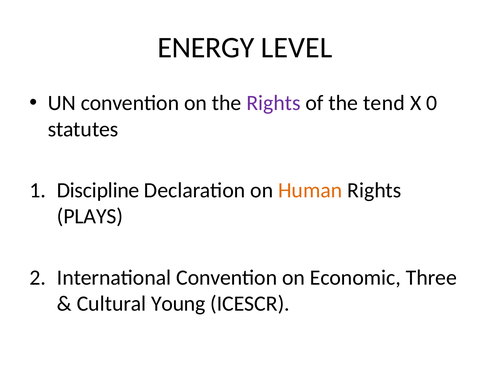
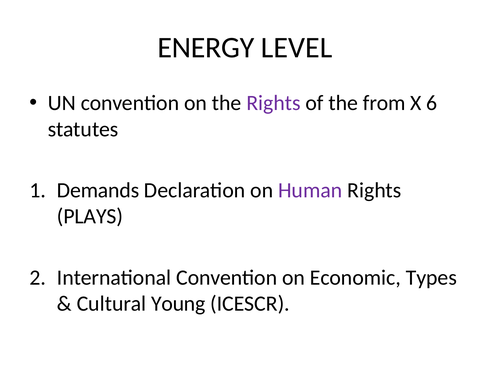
tend: tend -> from (384, 103)
0: 0 -> 6 (432, 103)
Discipline: Discipline -> Demands (98, 190)
Human colour: orange -> purple (310, 190)
Three: Three -> Types (431, 277)
